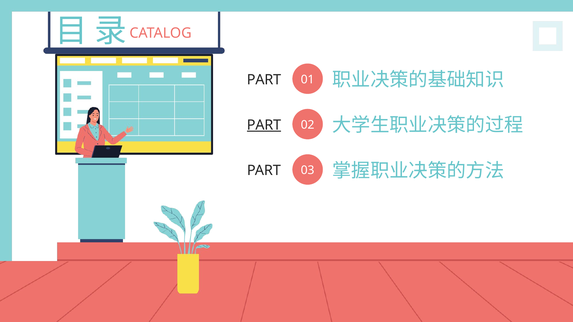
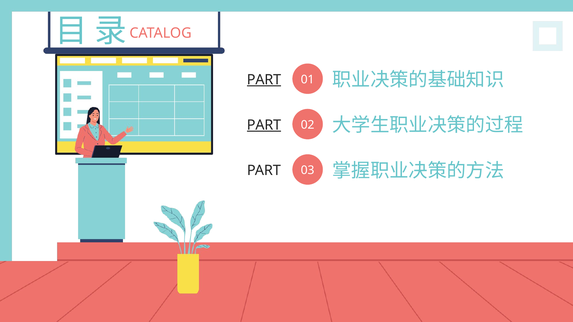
PART underline: none -> present (264, 80)
